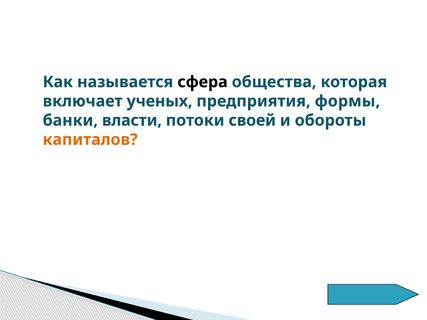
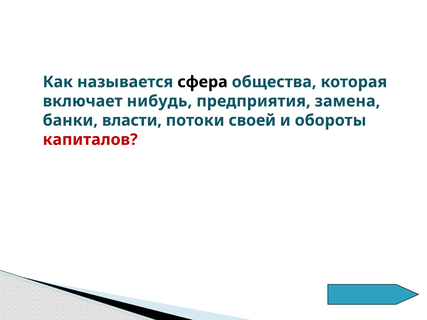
ученых: ученых -> нибудь (159, 101)
формы: формы -> замена (347, 101)
капиталов colour: orange -> red (90, 140)
